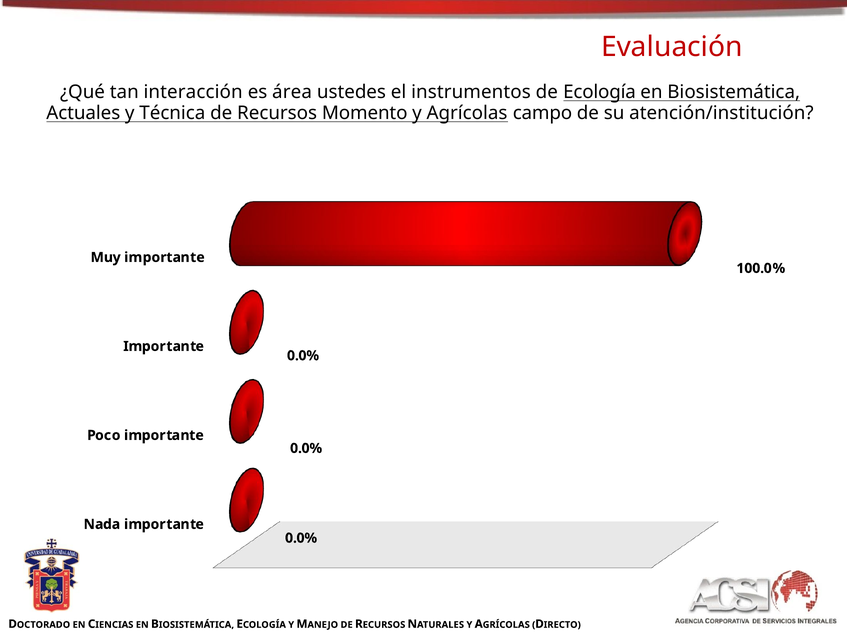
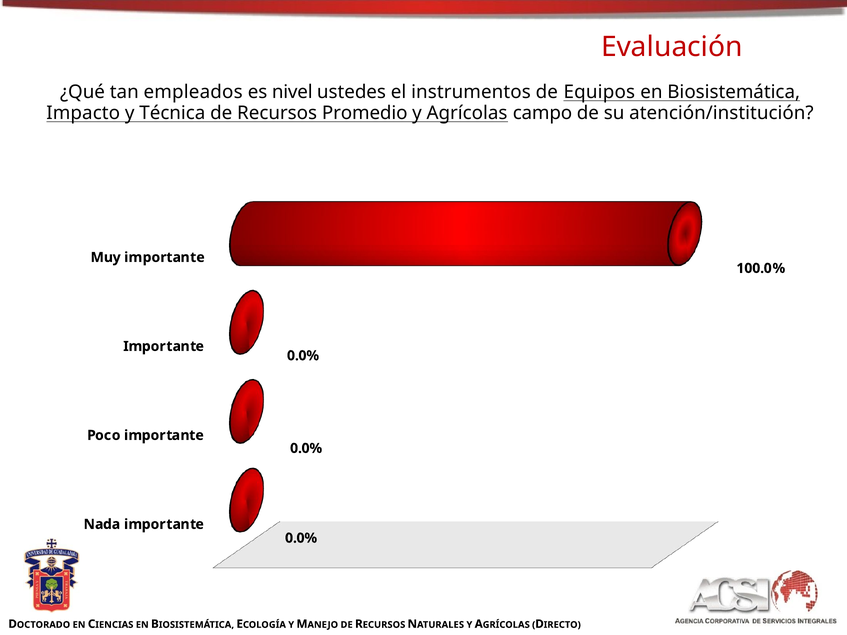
interacción: interacción -> empleados (193, 92)
área: área -> nivel (292, 92)
de Ecología: Ecología -> Equipos (599, 92)
Actuales: Actuales -> Impacto (83, 113)
Momento: Momento -> Promedio (365, 113)
